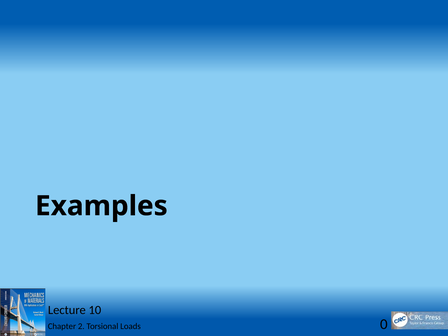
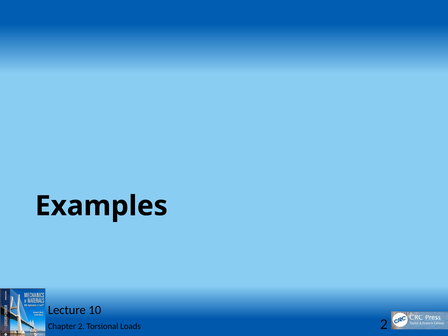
Loads 0: 0 -> 2 (384, 324)
